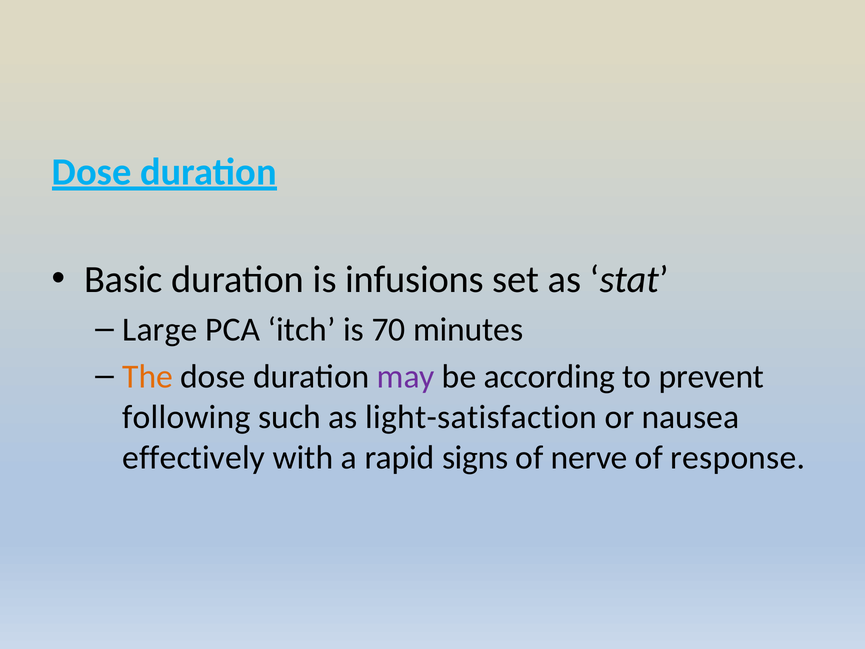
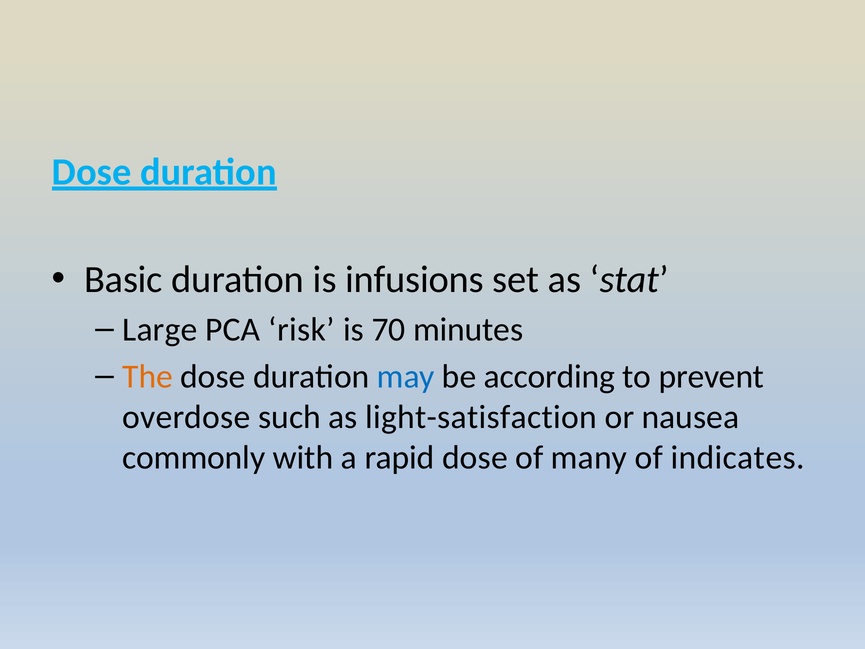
itch: itch -> risk (301, 329)
may colour: purple -> blue (406, 376)
following: following -> overdose (186, 417)
effectively: effectively -> commonly (194, 457)
rapid signs: signs -> dose (475, 457)
nerve: nerve -> many (589, 457)
response: response -> indicates (738, 457)
